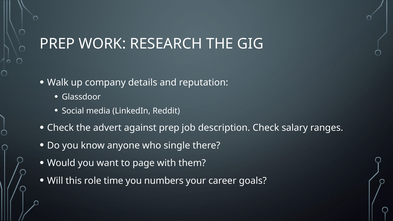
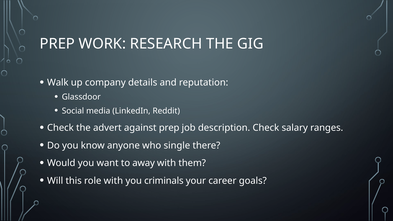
page: page -> away (144, 163)
role time: time -> with (113, 181)
numbers: numbers -> criminals (164, 181)
